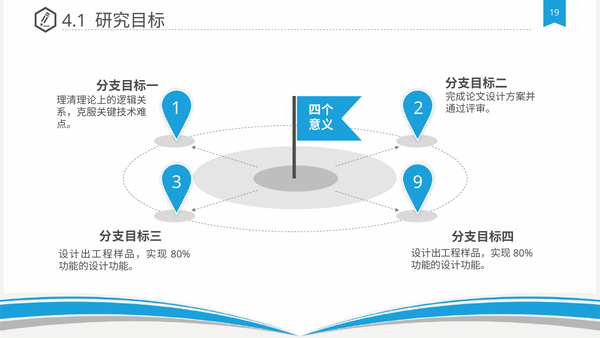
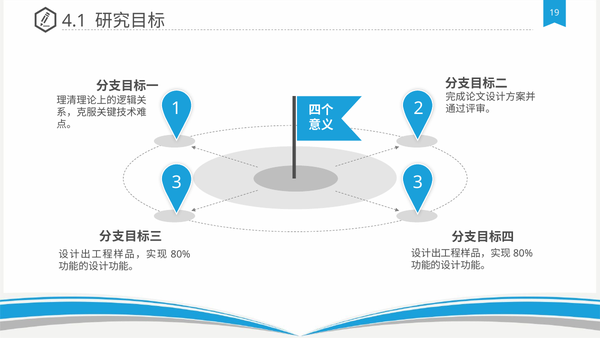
3 9: 9 -> 3 (418, 182)
